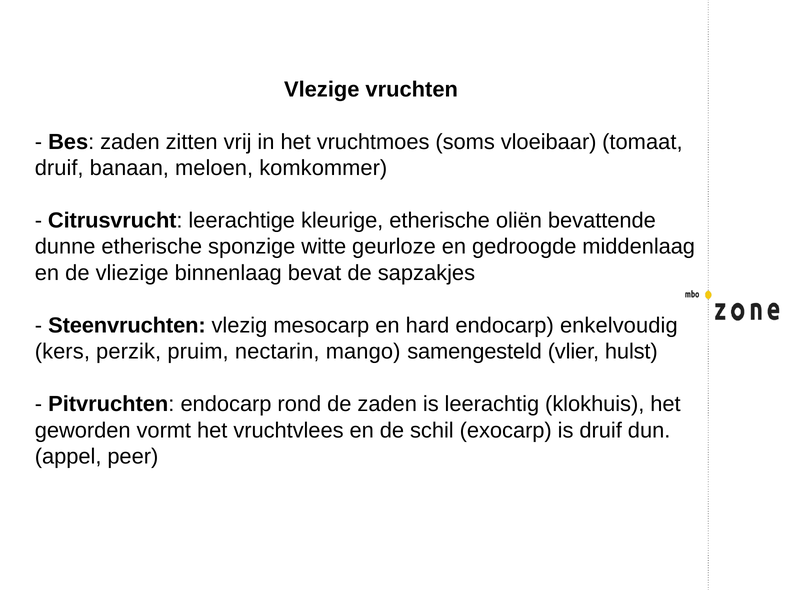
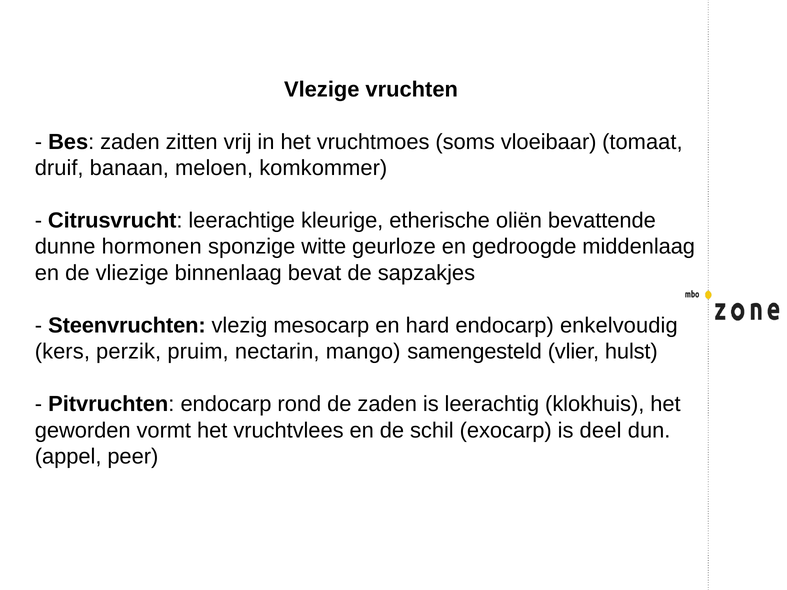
dunne etherische: etherische -> hormonen (152, 247)
is druif: druif -> deel (601, 431)
